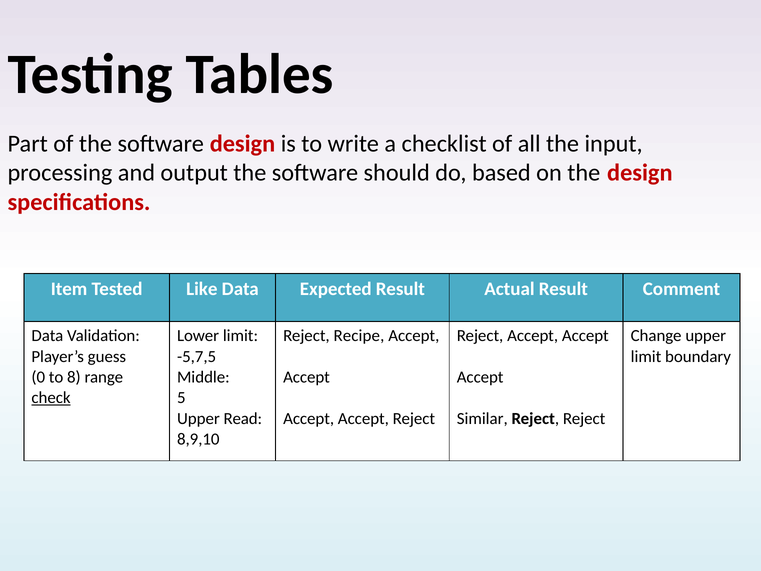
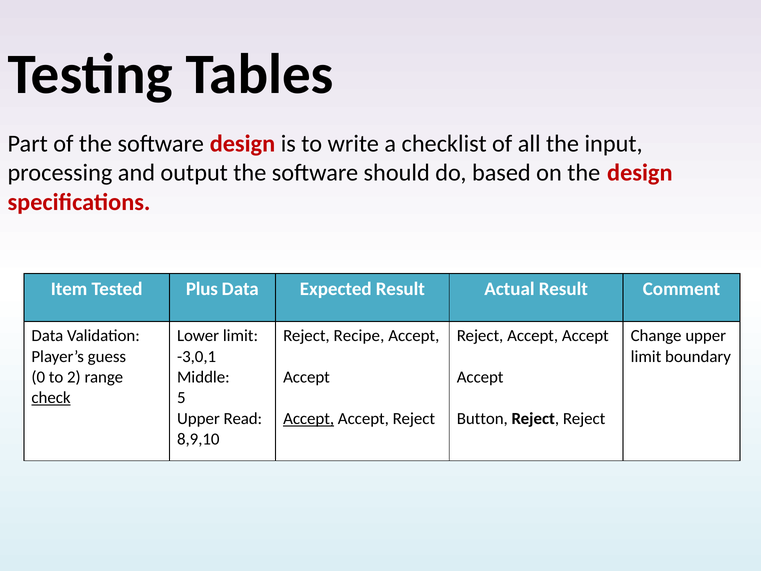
Like: Like -> Plus (202, 289)
-5,7,5: -5,7,5 -> -3,0,1 (197, 356)
8: 8 -> 2 (74, 377)
Accept underline: none -> present (309, 418)
Similar: Similar -> Button (482, 418)
